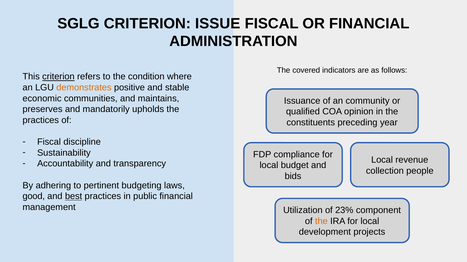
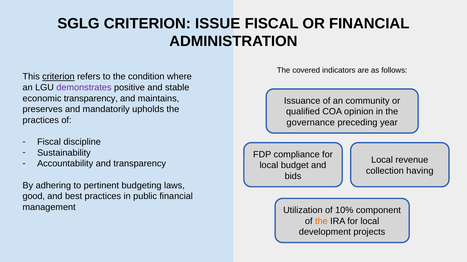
demonstrates colour: orange -> purple (84, 88)
economic communities: communities -> transparency (91, 99)
constituents: constituents -> governance (311, 123)
people: people -> having (420, 171)
best underline: present -> none (74, 197)
23%: 23% -> 10% (344, 211)
